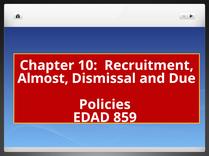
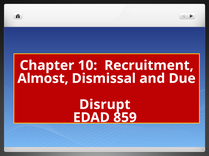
Policies: Policies -> Disrupt (105, 105)
